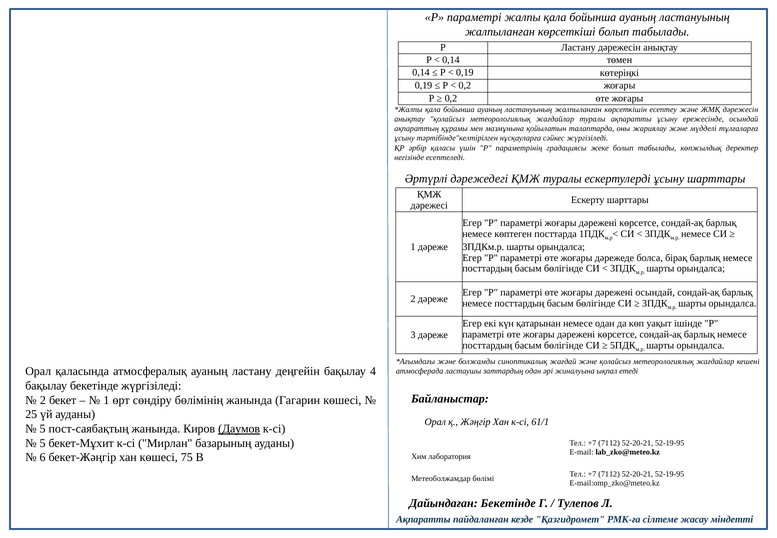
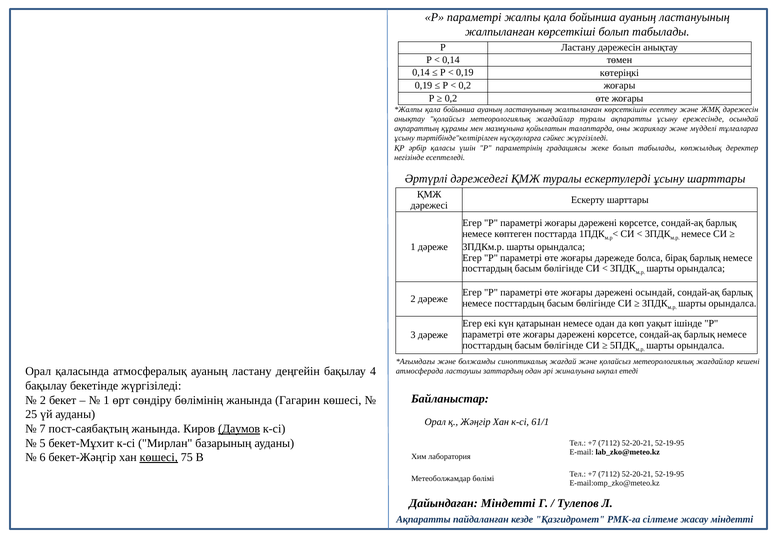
5: 5 -> 7 (43, 429)
көшесі underline: none -> present (159, 457)
Дайындаған Бекетінде: Бекетінде -> Міндетті (508, 503)
